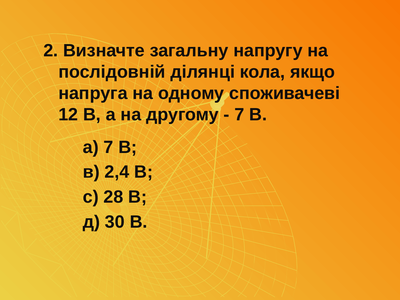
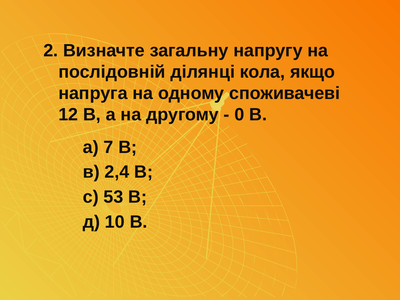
7: 7 -> 0 (239, 115)
28: 28 -> 53 (113, 197)
30: 30 -> 10 (115, 222)
